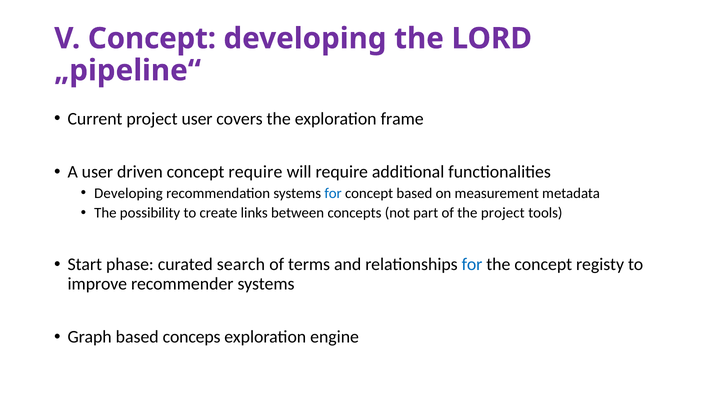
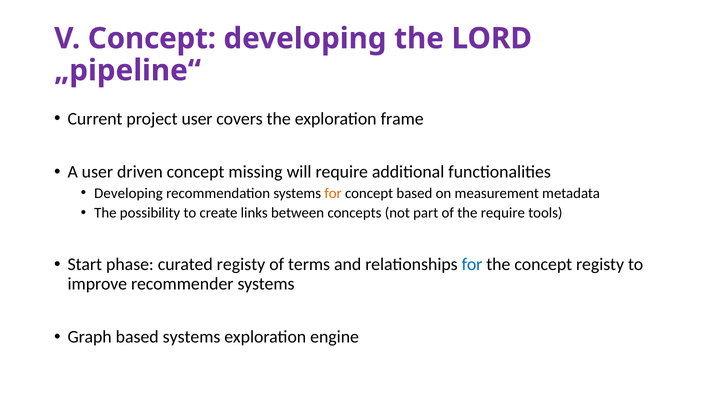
concept require: require -> missing (255, 172)
for colour: blue -> orange (333, 193)
the project: project -> require (503, 213)
curated search: search -> registy (241, 264)
based conceps: conceps -> systems (192, 337)
